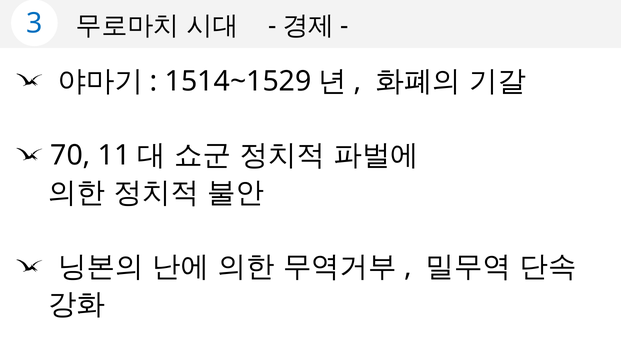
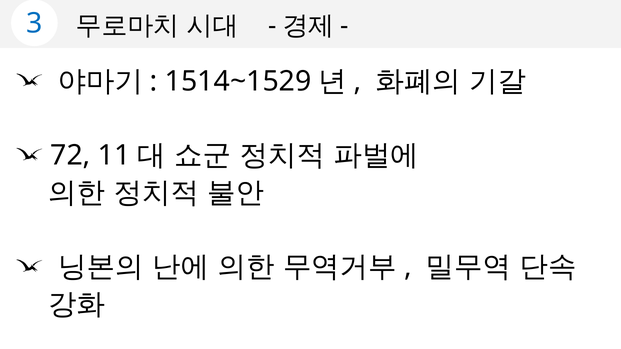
70: 70 -> 72 (70, 156)
